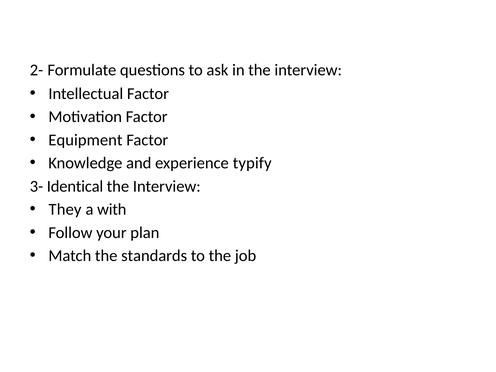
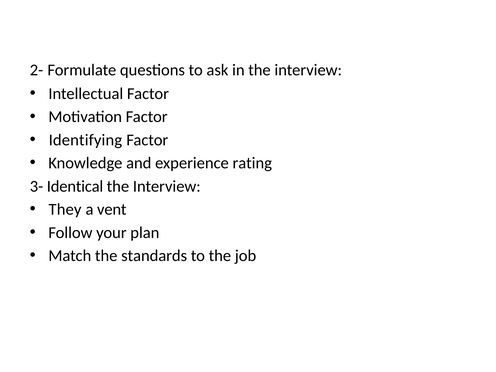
Equipment: Equipment -> Identifying (85, 140)
typify: typify -> rating (252, 163)
with: with -> vent (112, 209)
